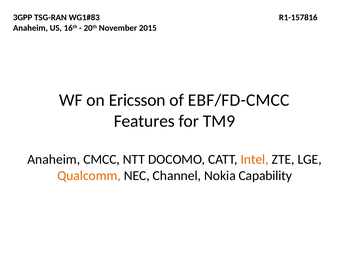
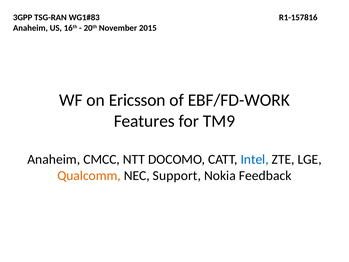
EBF/FD-CMCC: EBF/FD-CMCC -> EBF/FD-WORK (239, 100)
Intel colour: orange -> blue (255, 159)
Channel: Channel -> Support (177, 175)
Capability: Capability -> Feedback (265, 175)
